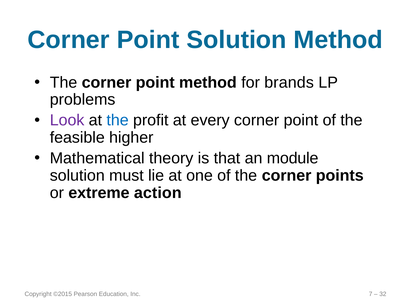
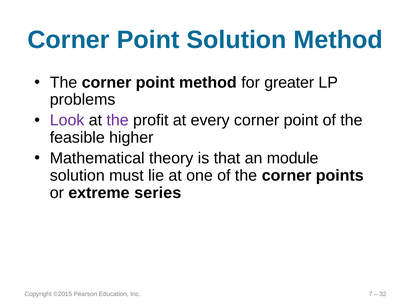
brands: brands -> greater (289, 83)
the colour: blue -> purple (118, 120)
action: action -> series (158, 193)
